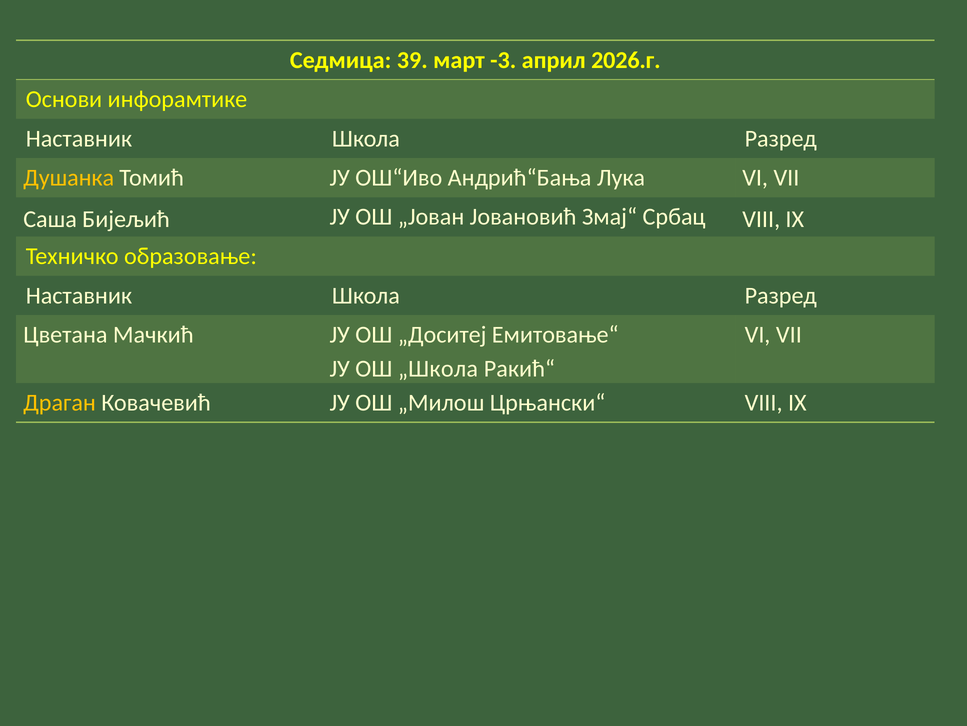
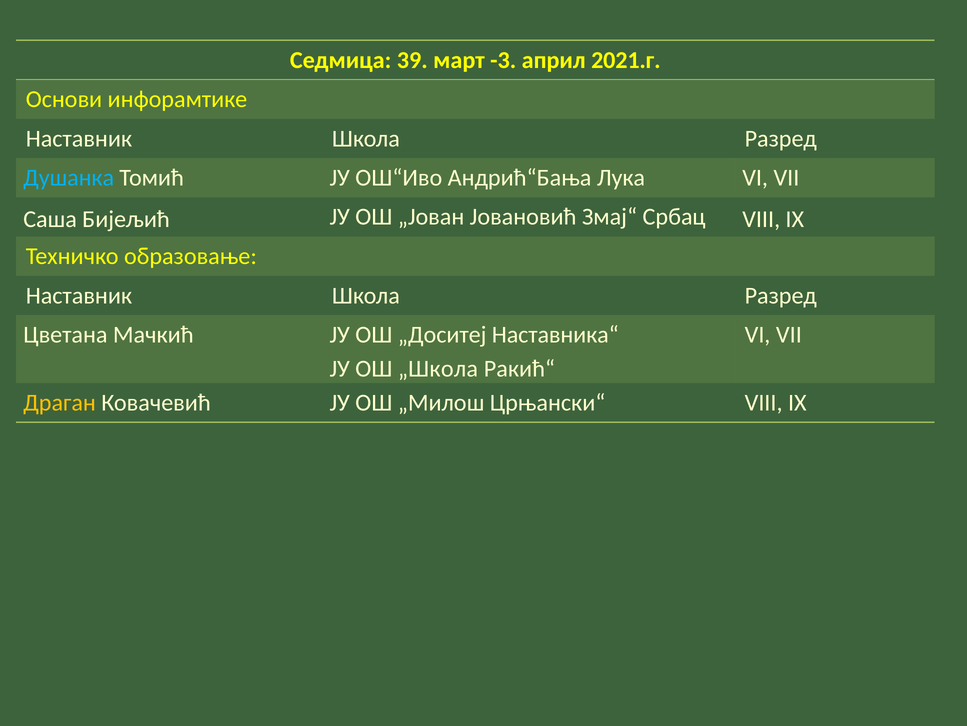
2026.г: 2026.г -> 2021.г (626, 60)
Душанка colour: yellow -> light blue (69, 177)
Емитовање“: Емитовање“ -> Наставника“ (555, 334)
